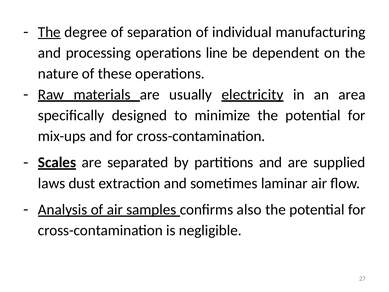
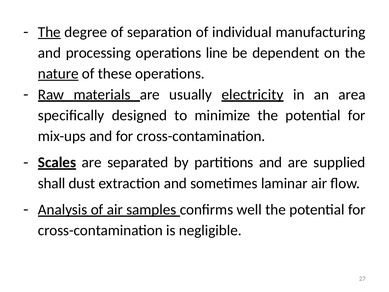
nature underline: none -> present (58, 74)
laws: laws -> shall (52, 183)
also: also -> well (249, 209)
